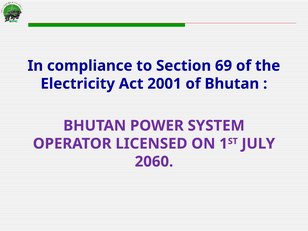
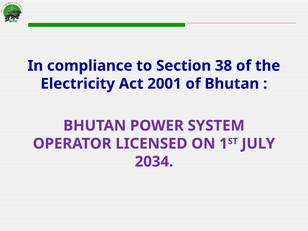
69: 69 -> 38 (224, 66)
2060: 2060 -> 2034 (154, 162)
